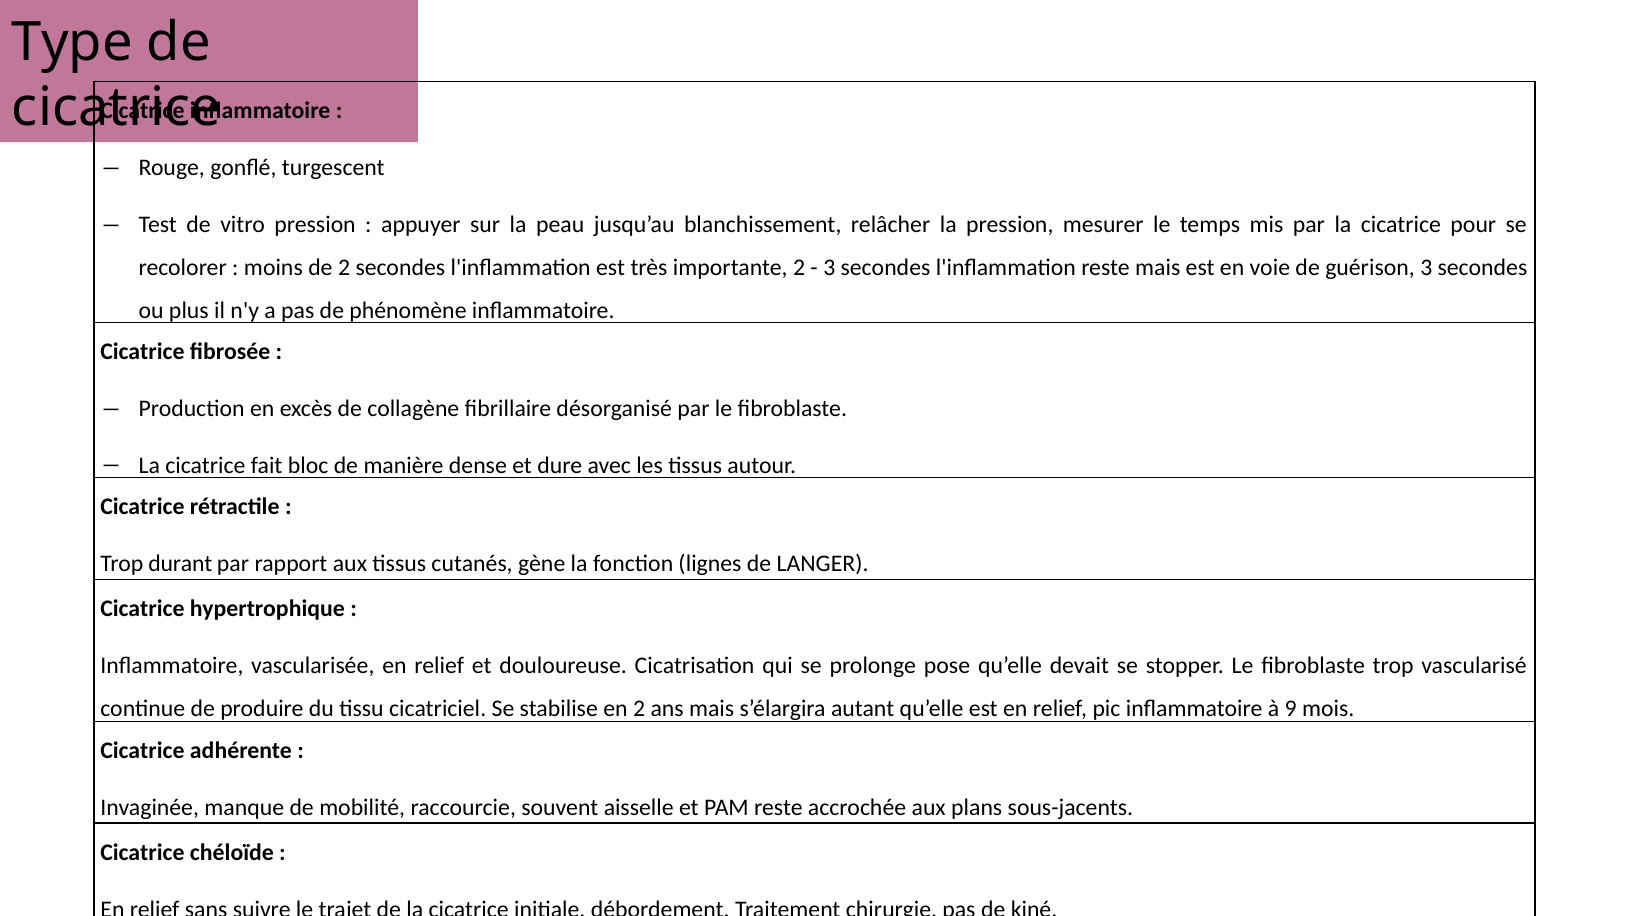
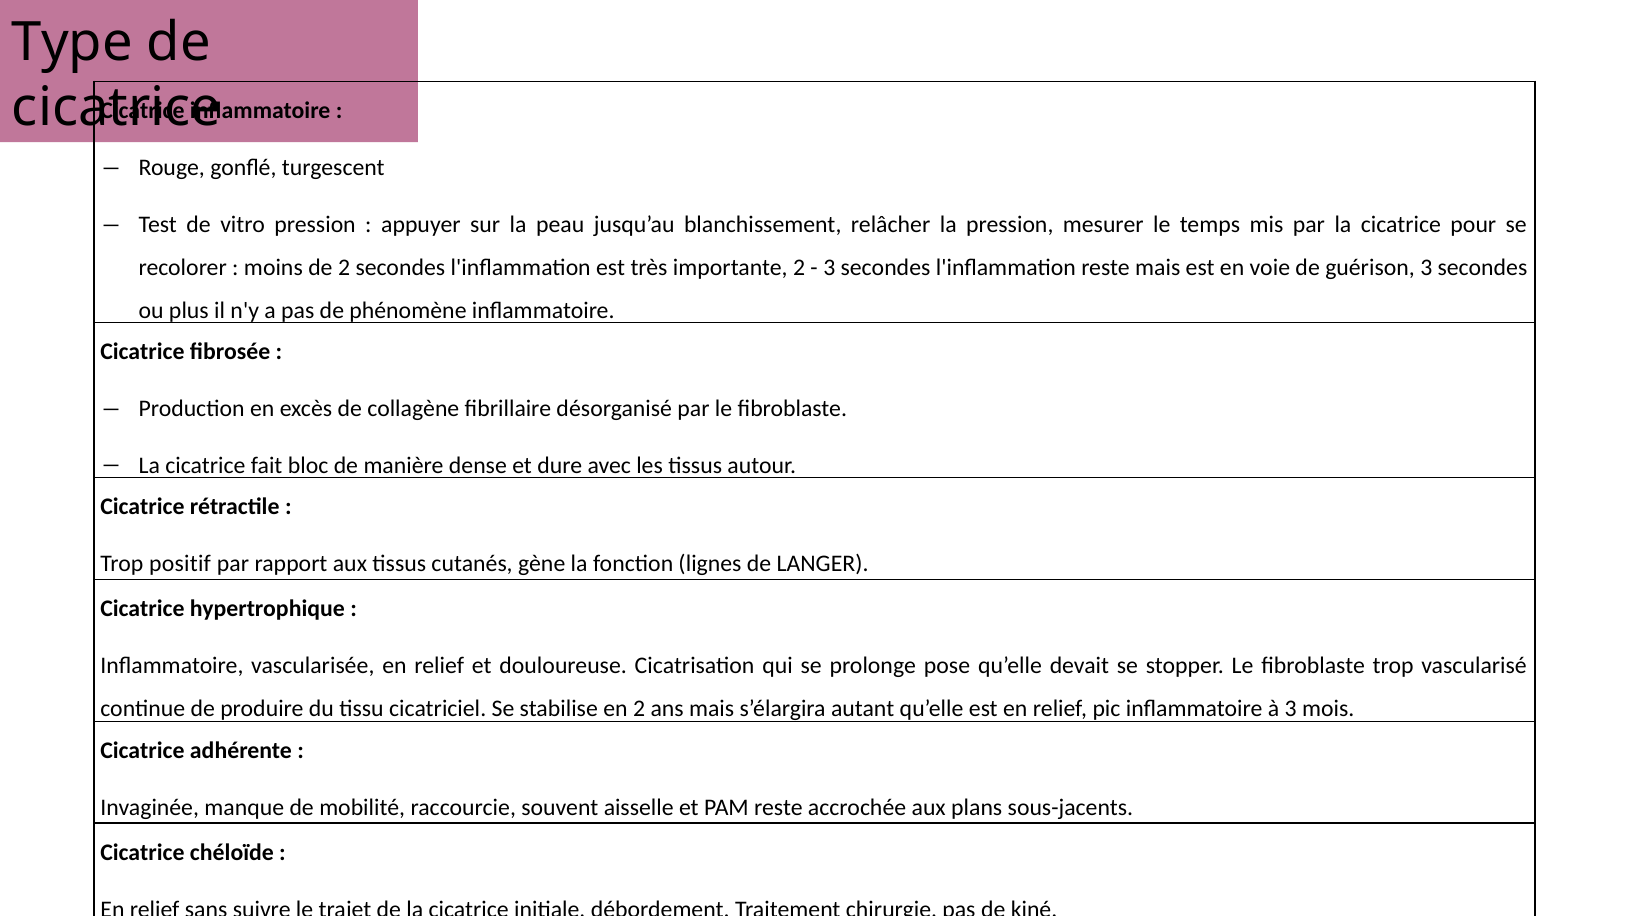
durant: durant -> positif (180, 564)
à 9: 9 -> 3 (1291, 709)
